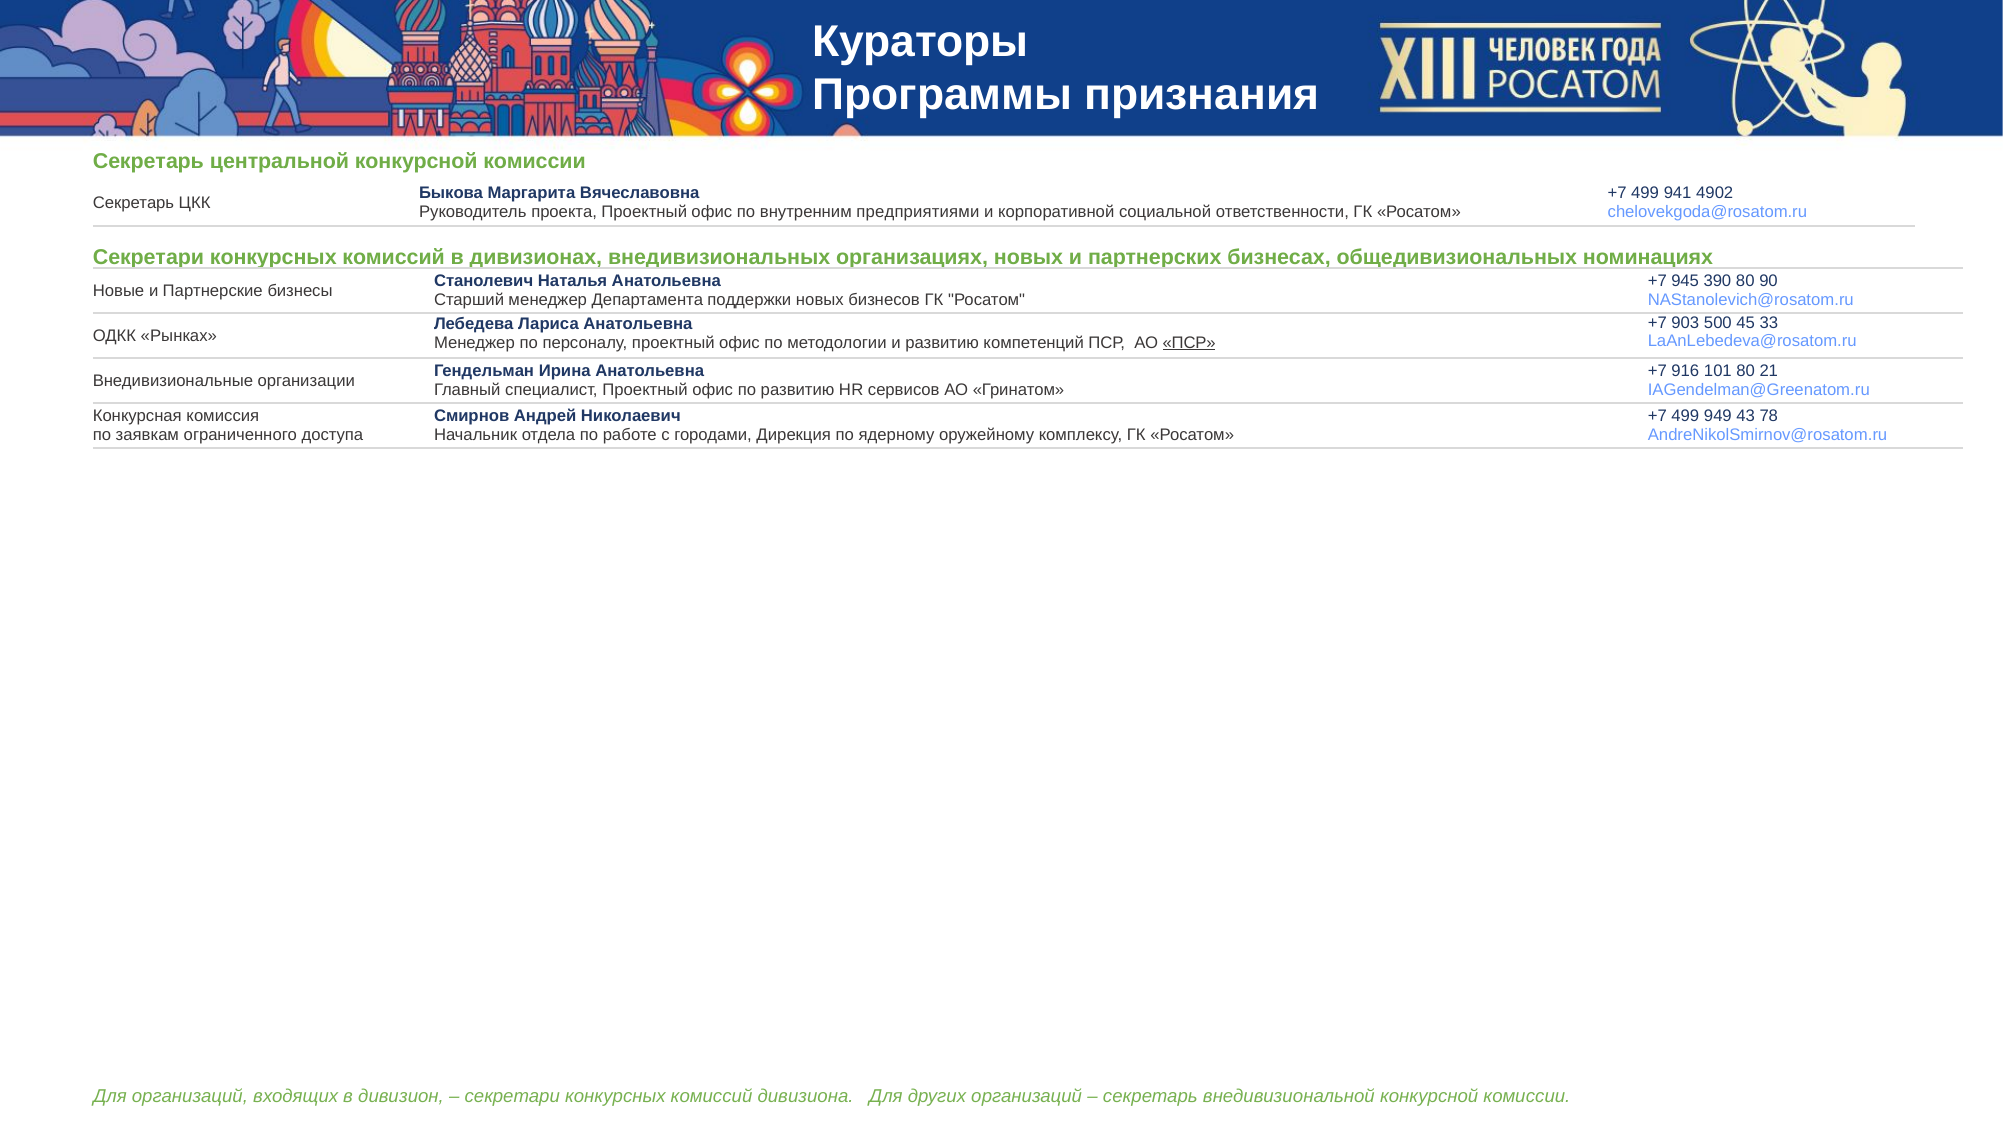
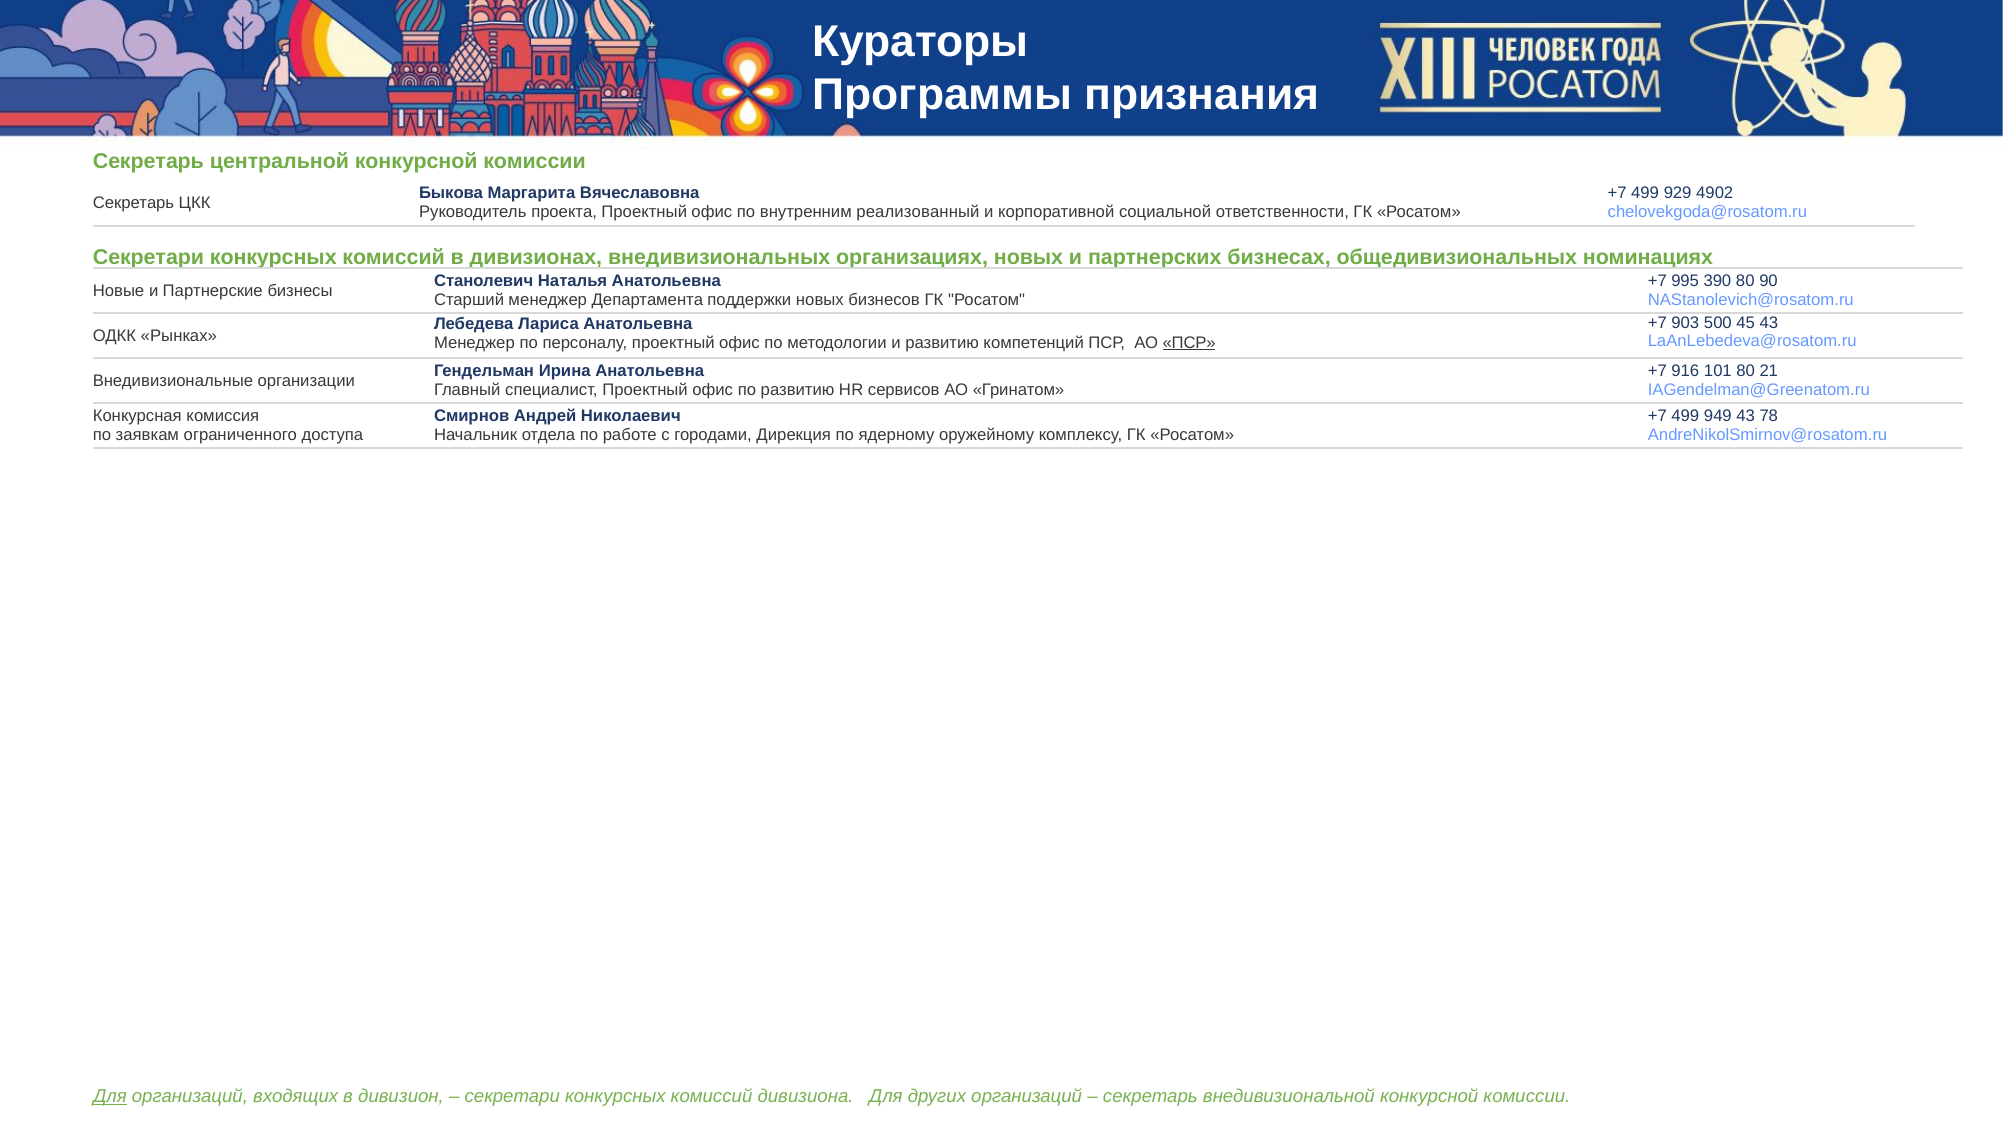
941: 941 -> 929 (1678, 194)
предприятиями: предприятиями -> реализованный (918, 212)
945: 945 -> 995 (1685, 281)
45 33: 33 -> 43 (1769, 323)
Для underline: none -> present (110, 1097)
